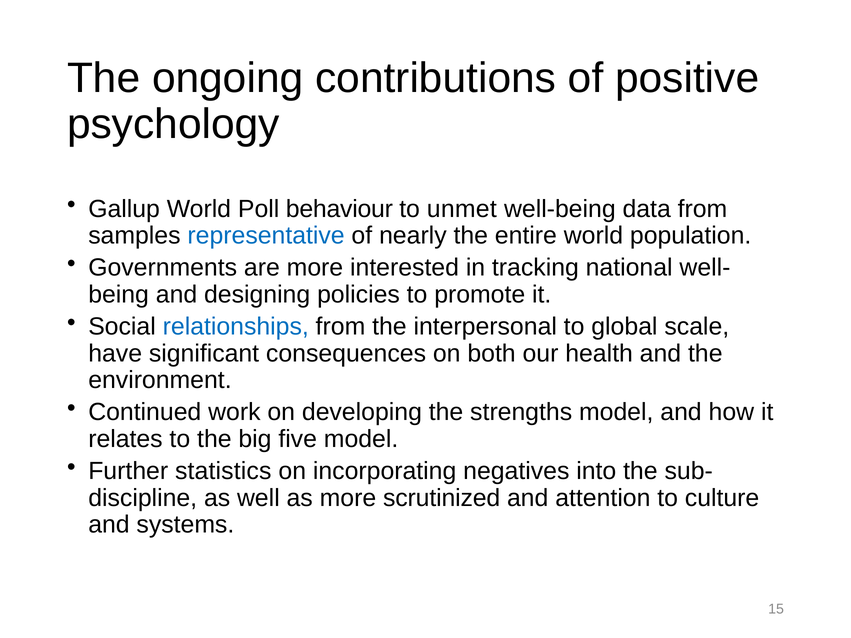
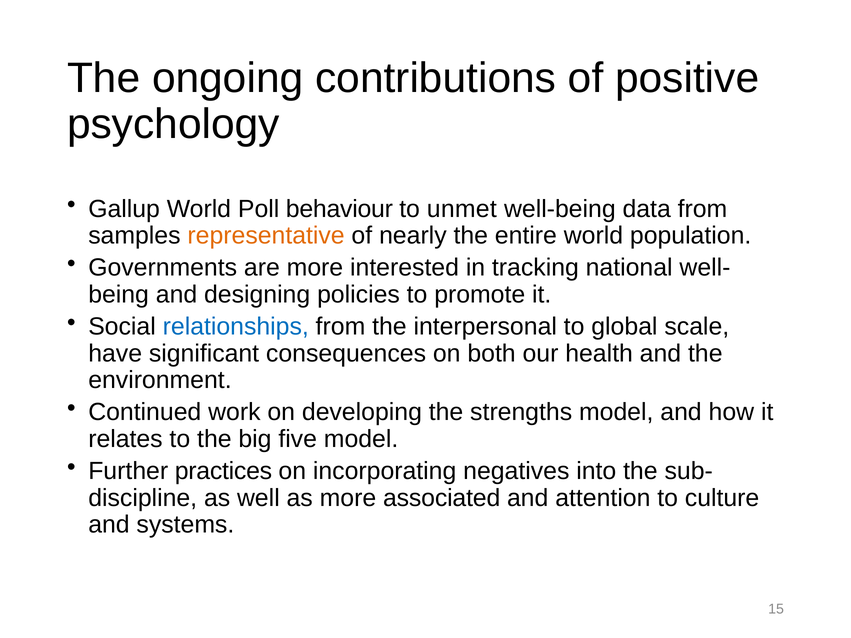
representative colour: blue -> orange (266, 236)
statistics: statistics -> practices (223, 471)
scrutinized: scrutinized -> associated (442, 498)
